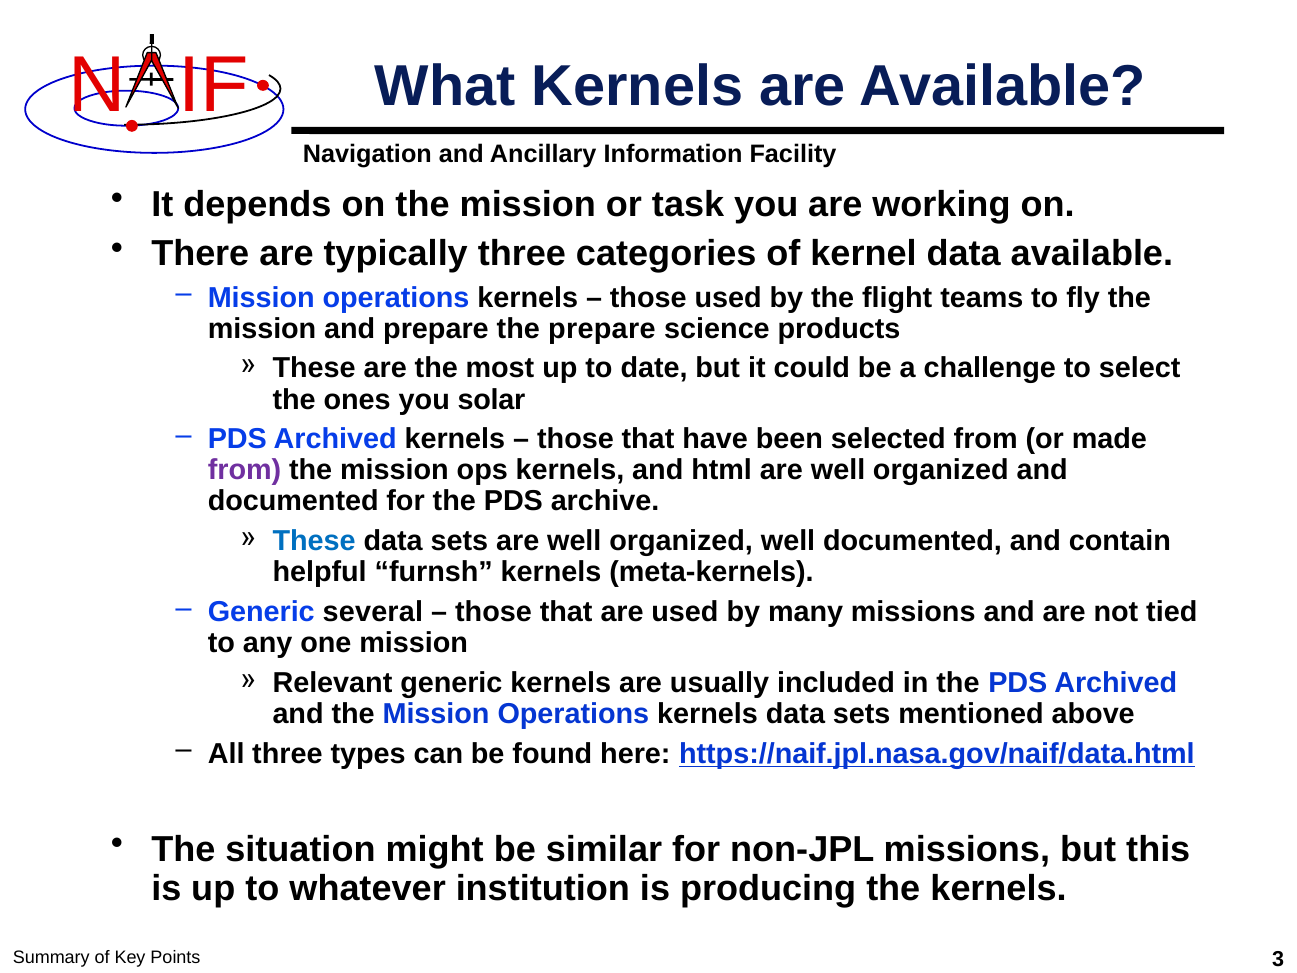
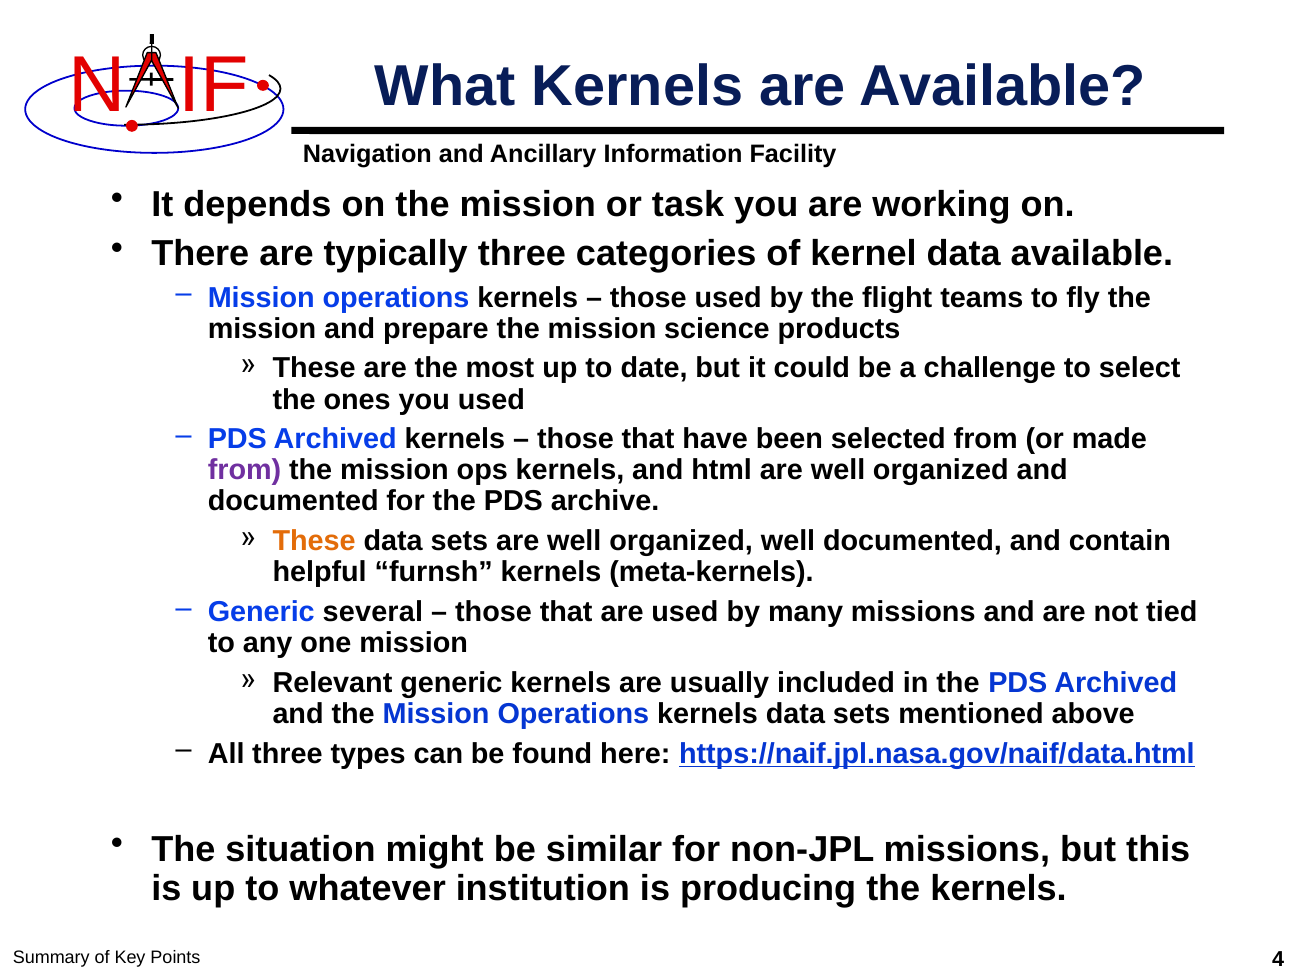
prepare the prepare: prepare -> mission (602, 329)
you solar: solar -> used (491, 399)
These colour: blue -> orange (314, 541)
3: 3 -> 4 (1278, 959)
